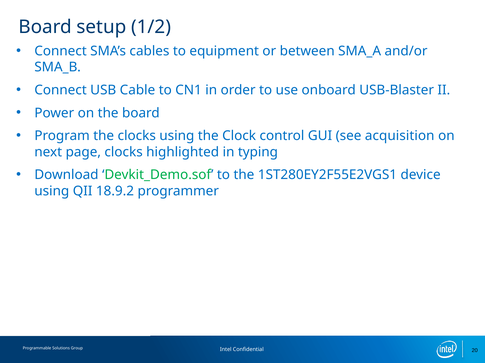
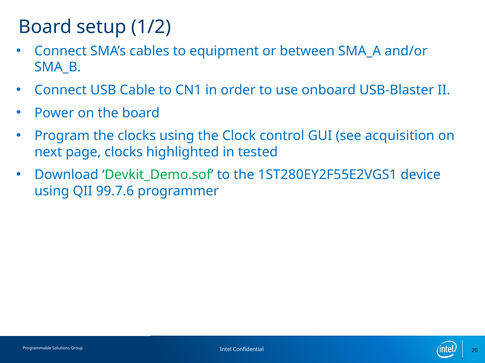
typing: typing -> tested (258, 152)
18.9.2: 18.9.2 -> 99.7.6 (115, 191)
